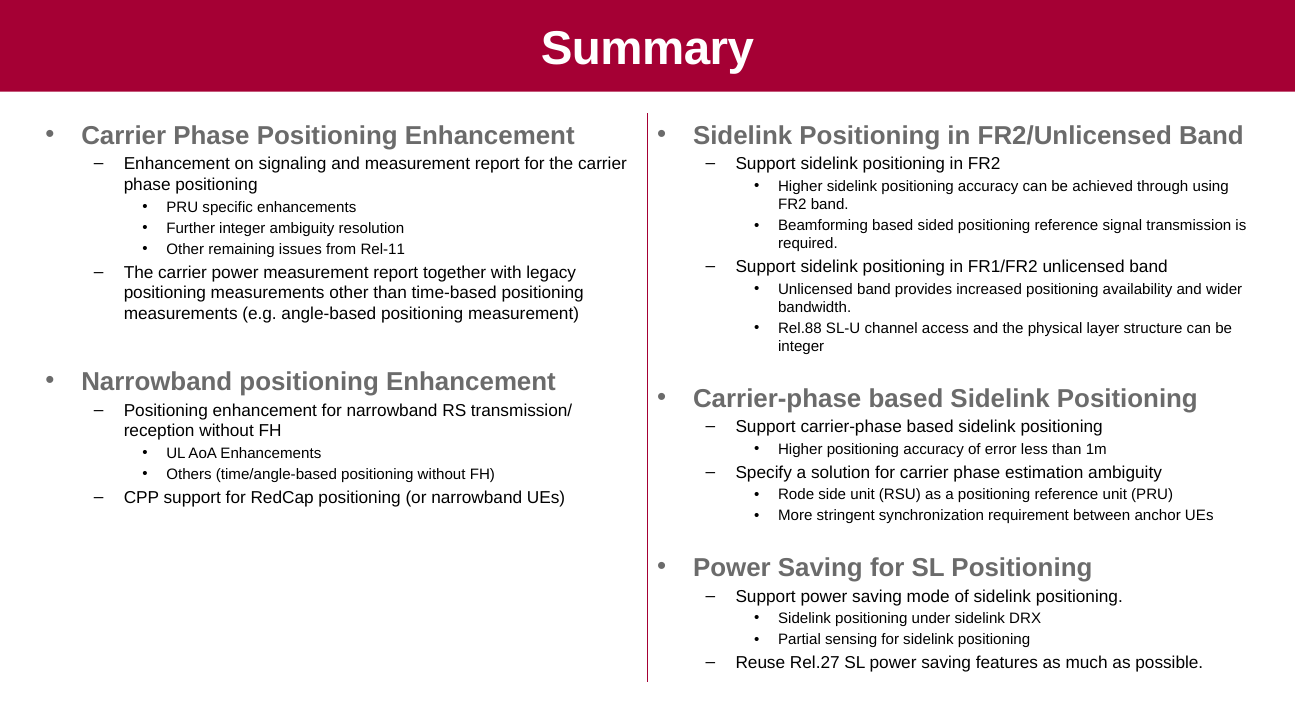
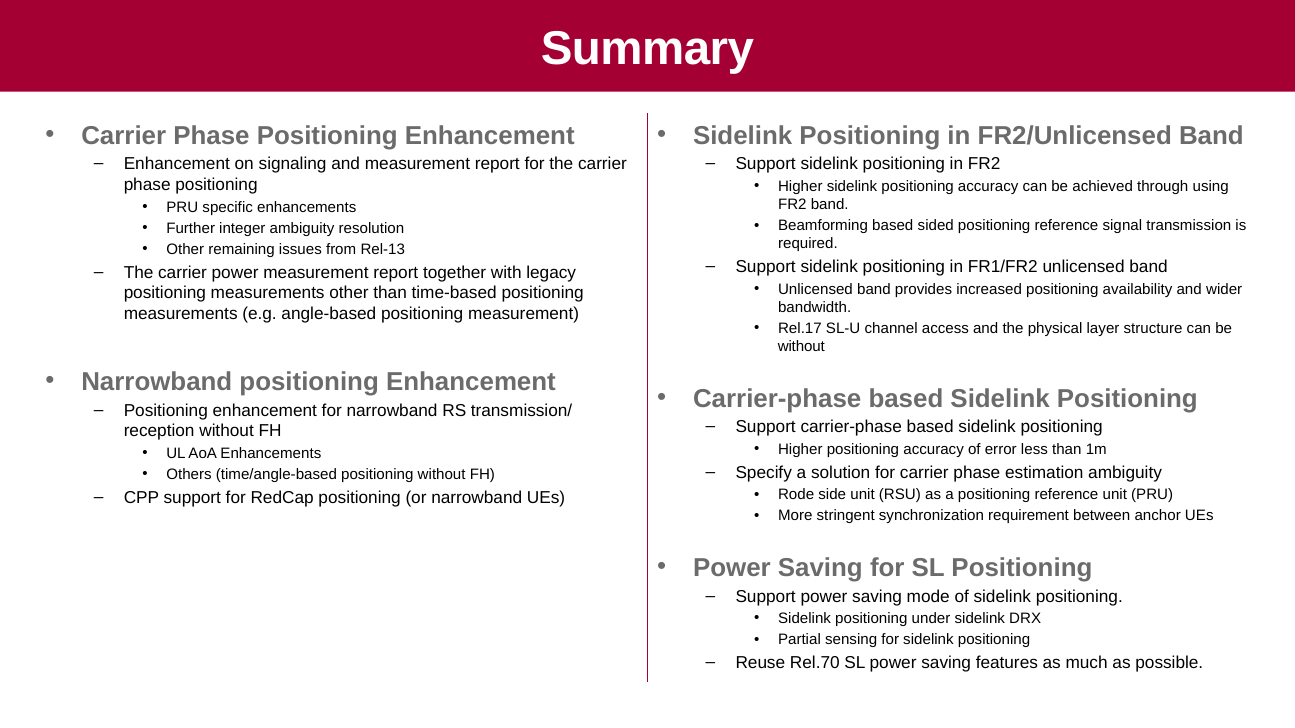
Rel-11: Rel-11 -> Rel-13 (383, 250)
Rel.88: Rel.88 -> Rel.17 (800, 329)
integer: integer -> without (801, 347)
Rel.27: Rel.27 -> Rel.70 (815, 663)
